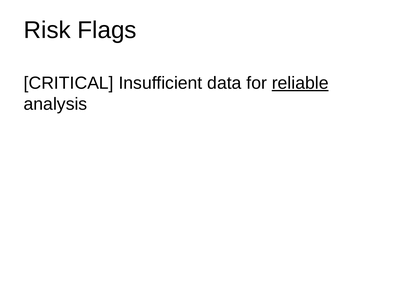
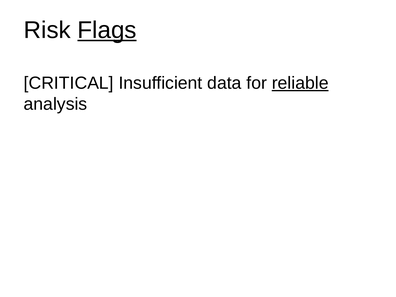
Flags underline: none -> present (107, 30)
